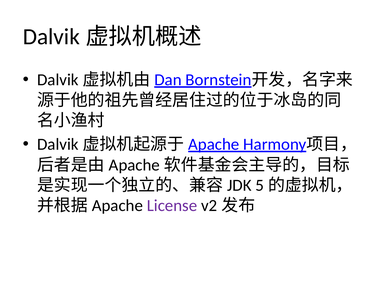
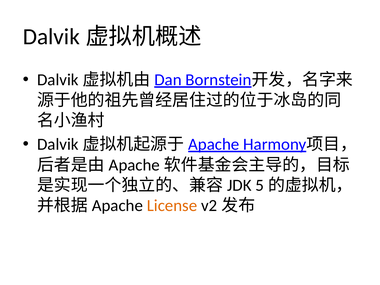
License colour: purple -> orange (172, 205)
